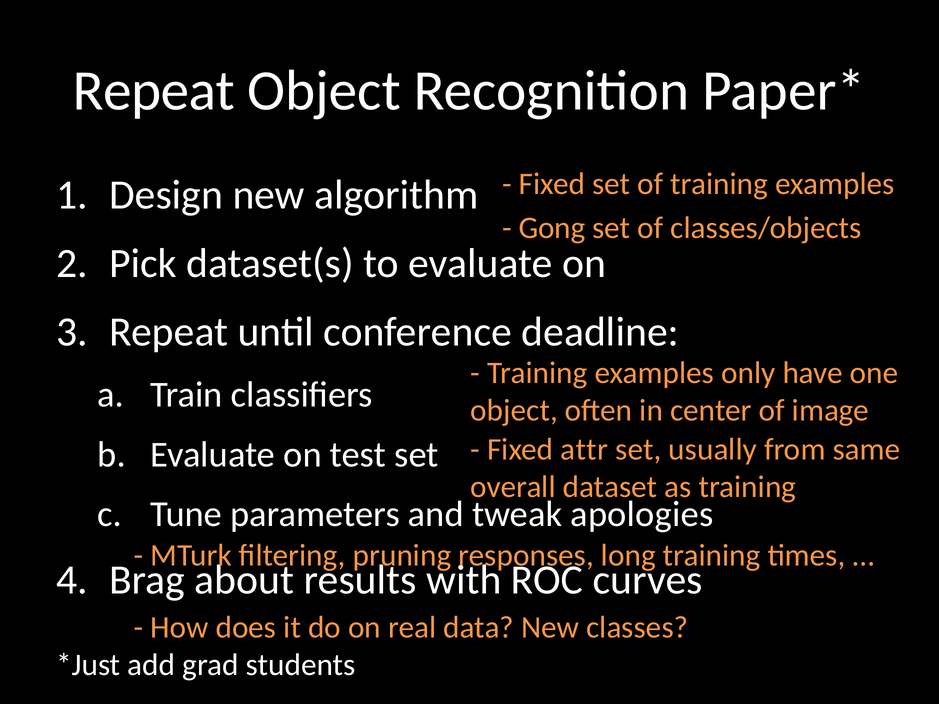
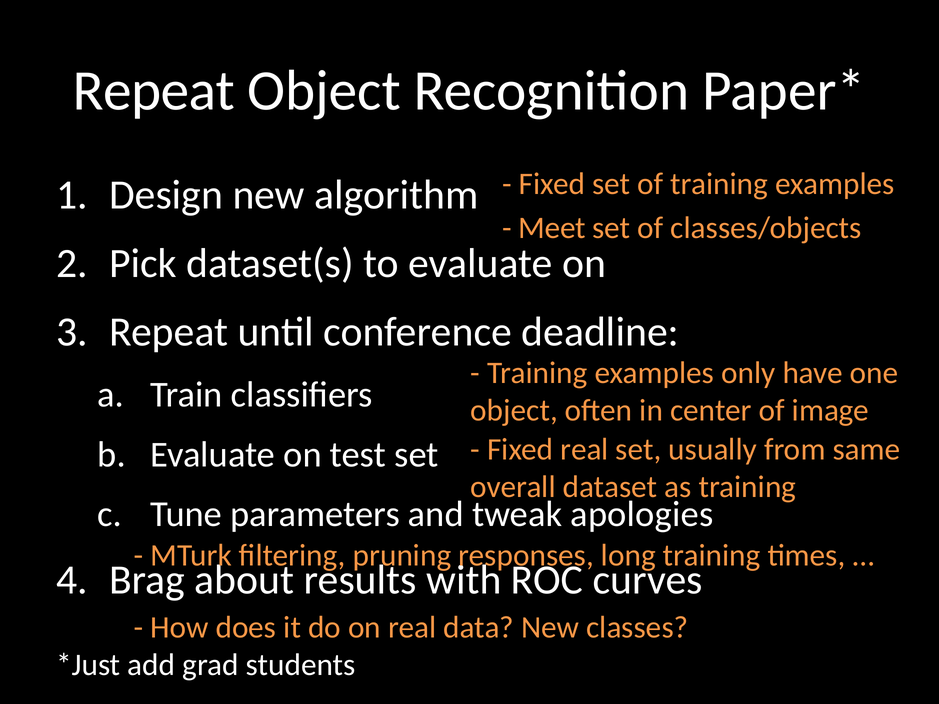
Gong: Gong -> Meet (552, 228)
Fixed attr: attr -> real (584, 449)
